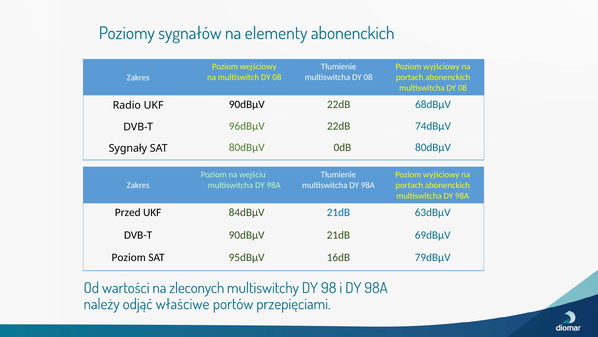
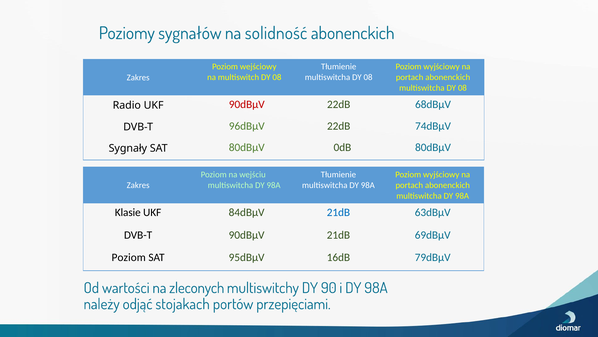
elementy: elementy -> solidność (276, 33)
90dBµV colour: black -> red (247, 104)
Przed: Przed -> Klasie (128, 212)
98: 98 -> 90 (329, 288)
właściwe: właściwe -> stojakach (183, 304)
